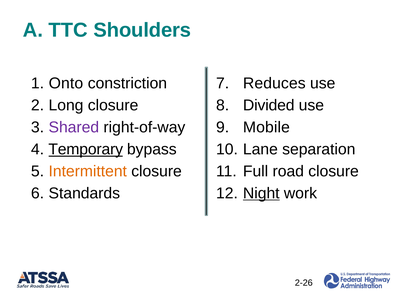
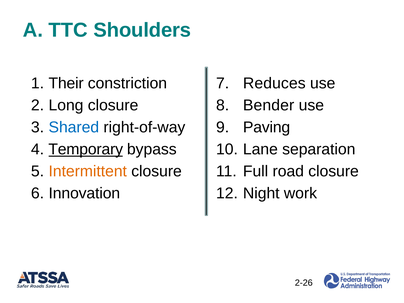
Onto: Onto -> Their (66, 83)
Divided: Divided -> Bender (269, 105)
Mobile: Mobile -> Paving (267, 127)
Shared colour: purple -> blue (74, 127)
Night underline: present -> none (261, 193)
Standards: Standards -> Innovation (84, 193)
